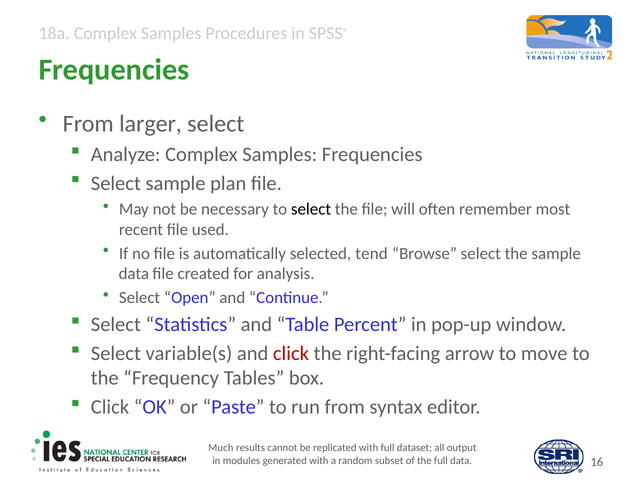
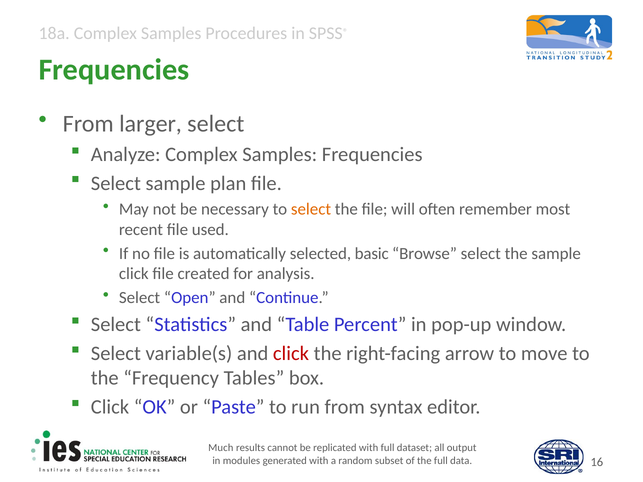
select colour: black -> orange (311, 209)
tend: tend -> basic (372, 254)
data: data -> click (134, 274)
